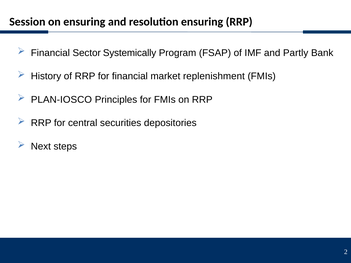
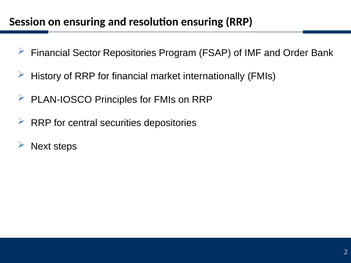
Systemically: Systemically -> Repositories (130, 53)
Partly: Partly -> Order (296, 53)
replenishment: replenishment -> internationally (214, 76)
